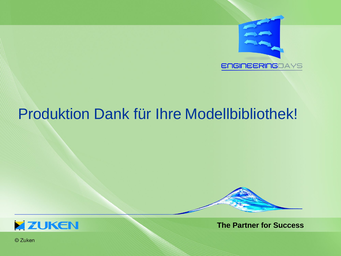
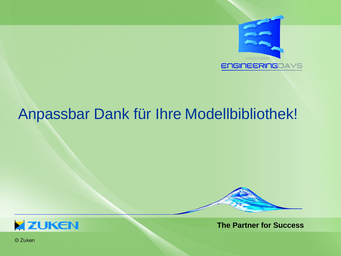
Produktion: Produktion -> Anpassbar (54, 114)
